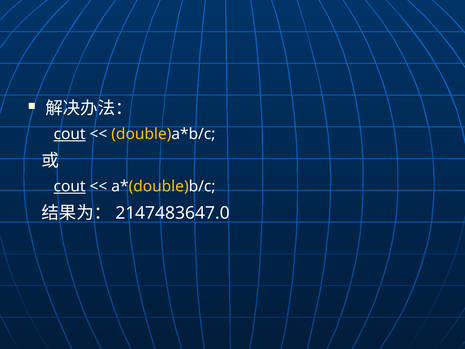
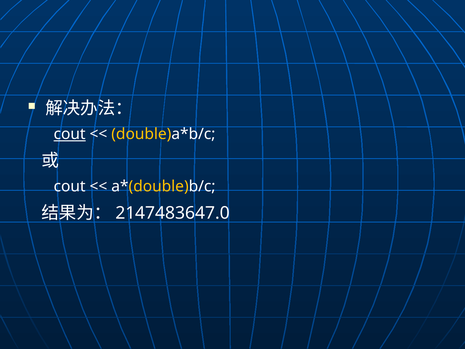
cout underline: present -> none (70, 186)
